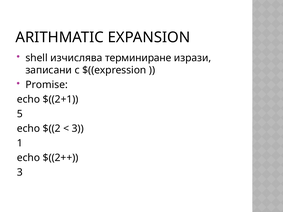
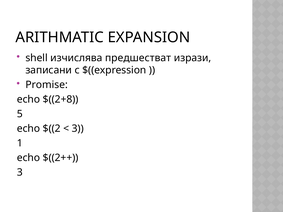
терминиране: терминиране -> предшестват (138, 58)
$((2+1: $((2+1 -> $((2+8 (61, 100)
